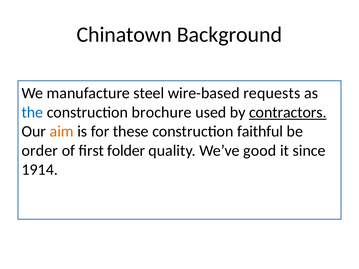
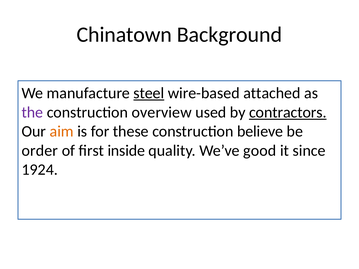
steel underline: none -> present (149, 93)
requests: requests -> attached (272, 93)
the colour: blue -> purple (32, 112)
brochure: brochure -> overview (162, 112)
faithful: faithful -> believe (260, 132)
folder: folder -> inside (126, 151)
1914: 1914 -> 1924 (40, 170)
